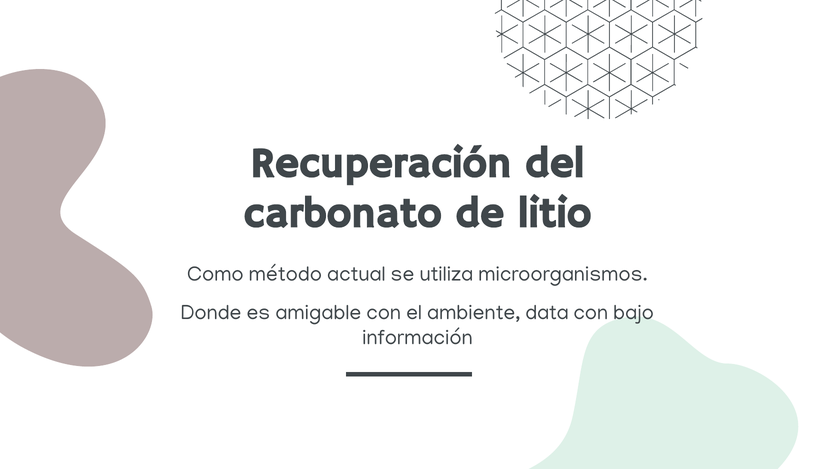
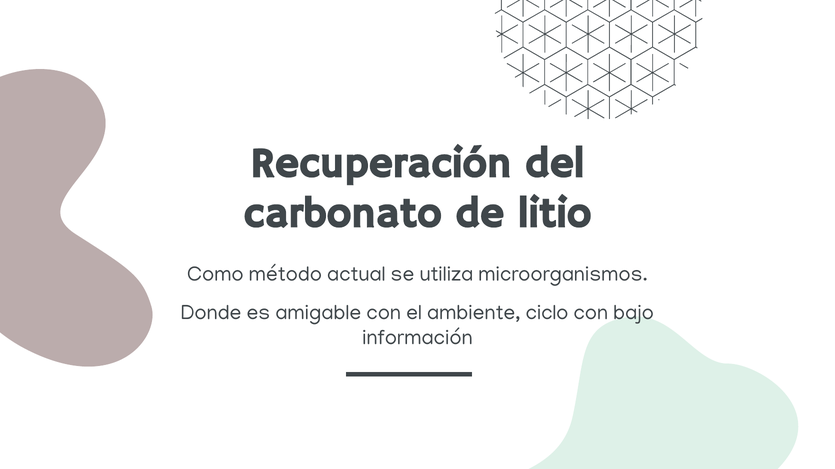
data: data -> ciclo (547, 313)
